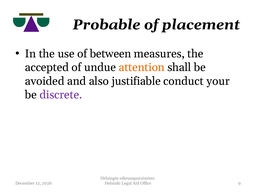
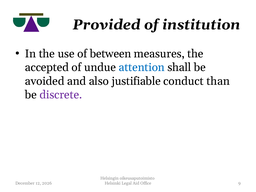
Probable: Probable -> Provided (106, 25)
placement: placement -> institution (201, 25)
attention colour: orange -> blue (142, 67)
your: your -> than (218, 81)
